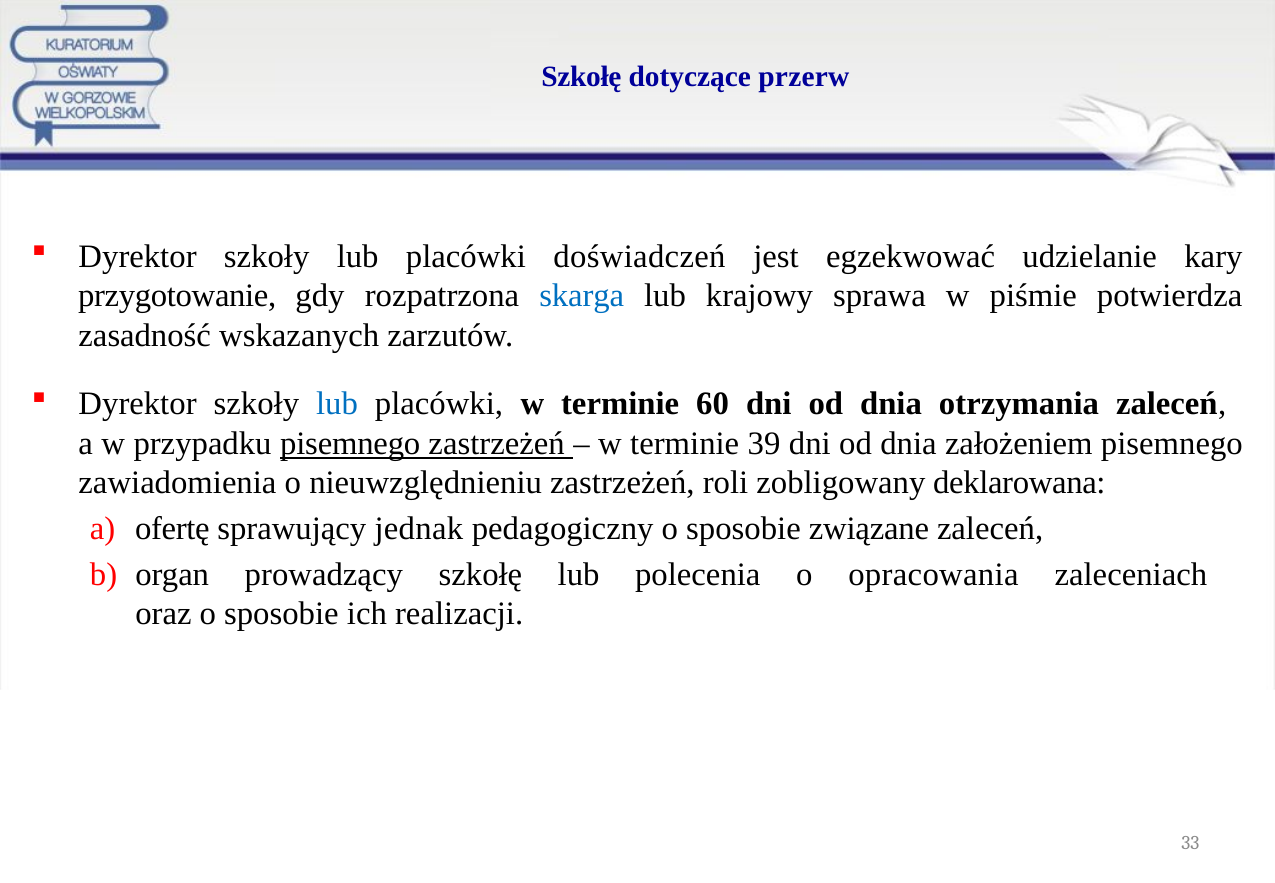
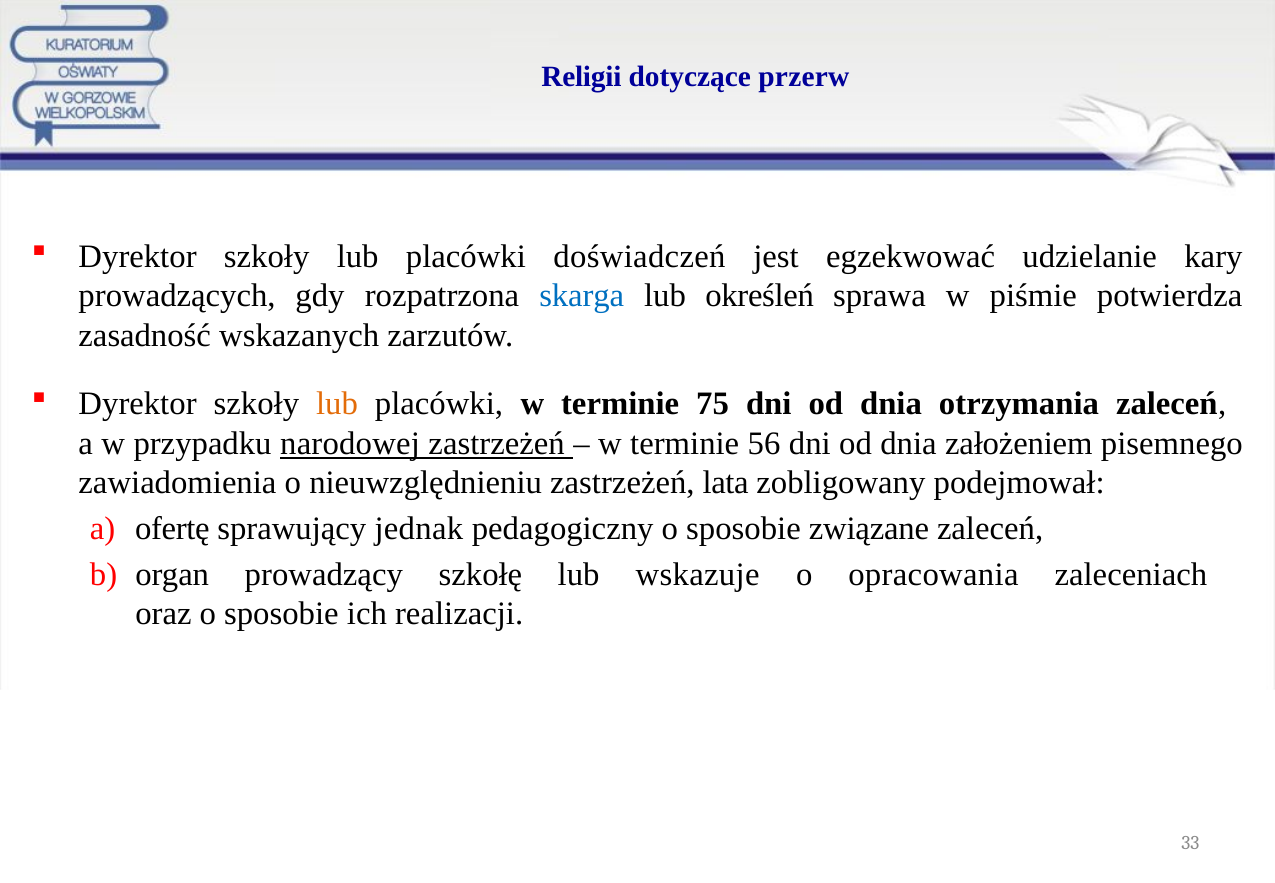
Szkołę: Szkołę -> Religii (581, 77)
przygotowanie: przygotowanie -> prowadzących (177, 296)
krajowy: krajowy -> określeń (760, 296)
lub colour: blue -> orange (337, 404)
60: 60 -> 75 (713, 404)
przypadku pisemnego: pisemnego -> narodowej (350, 443)
39: 39 -> 56 (764, 443)
roli: roli -> lata (726, 482)
deklarowana: deklarowana -> podejmował (1019, 482)
polecenia: polecenia -> wskazuje (698, 574)
